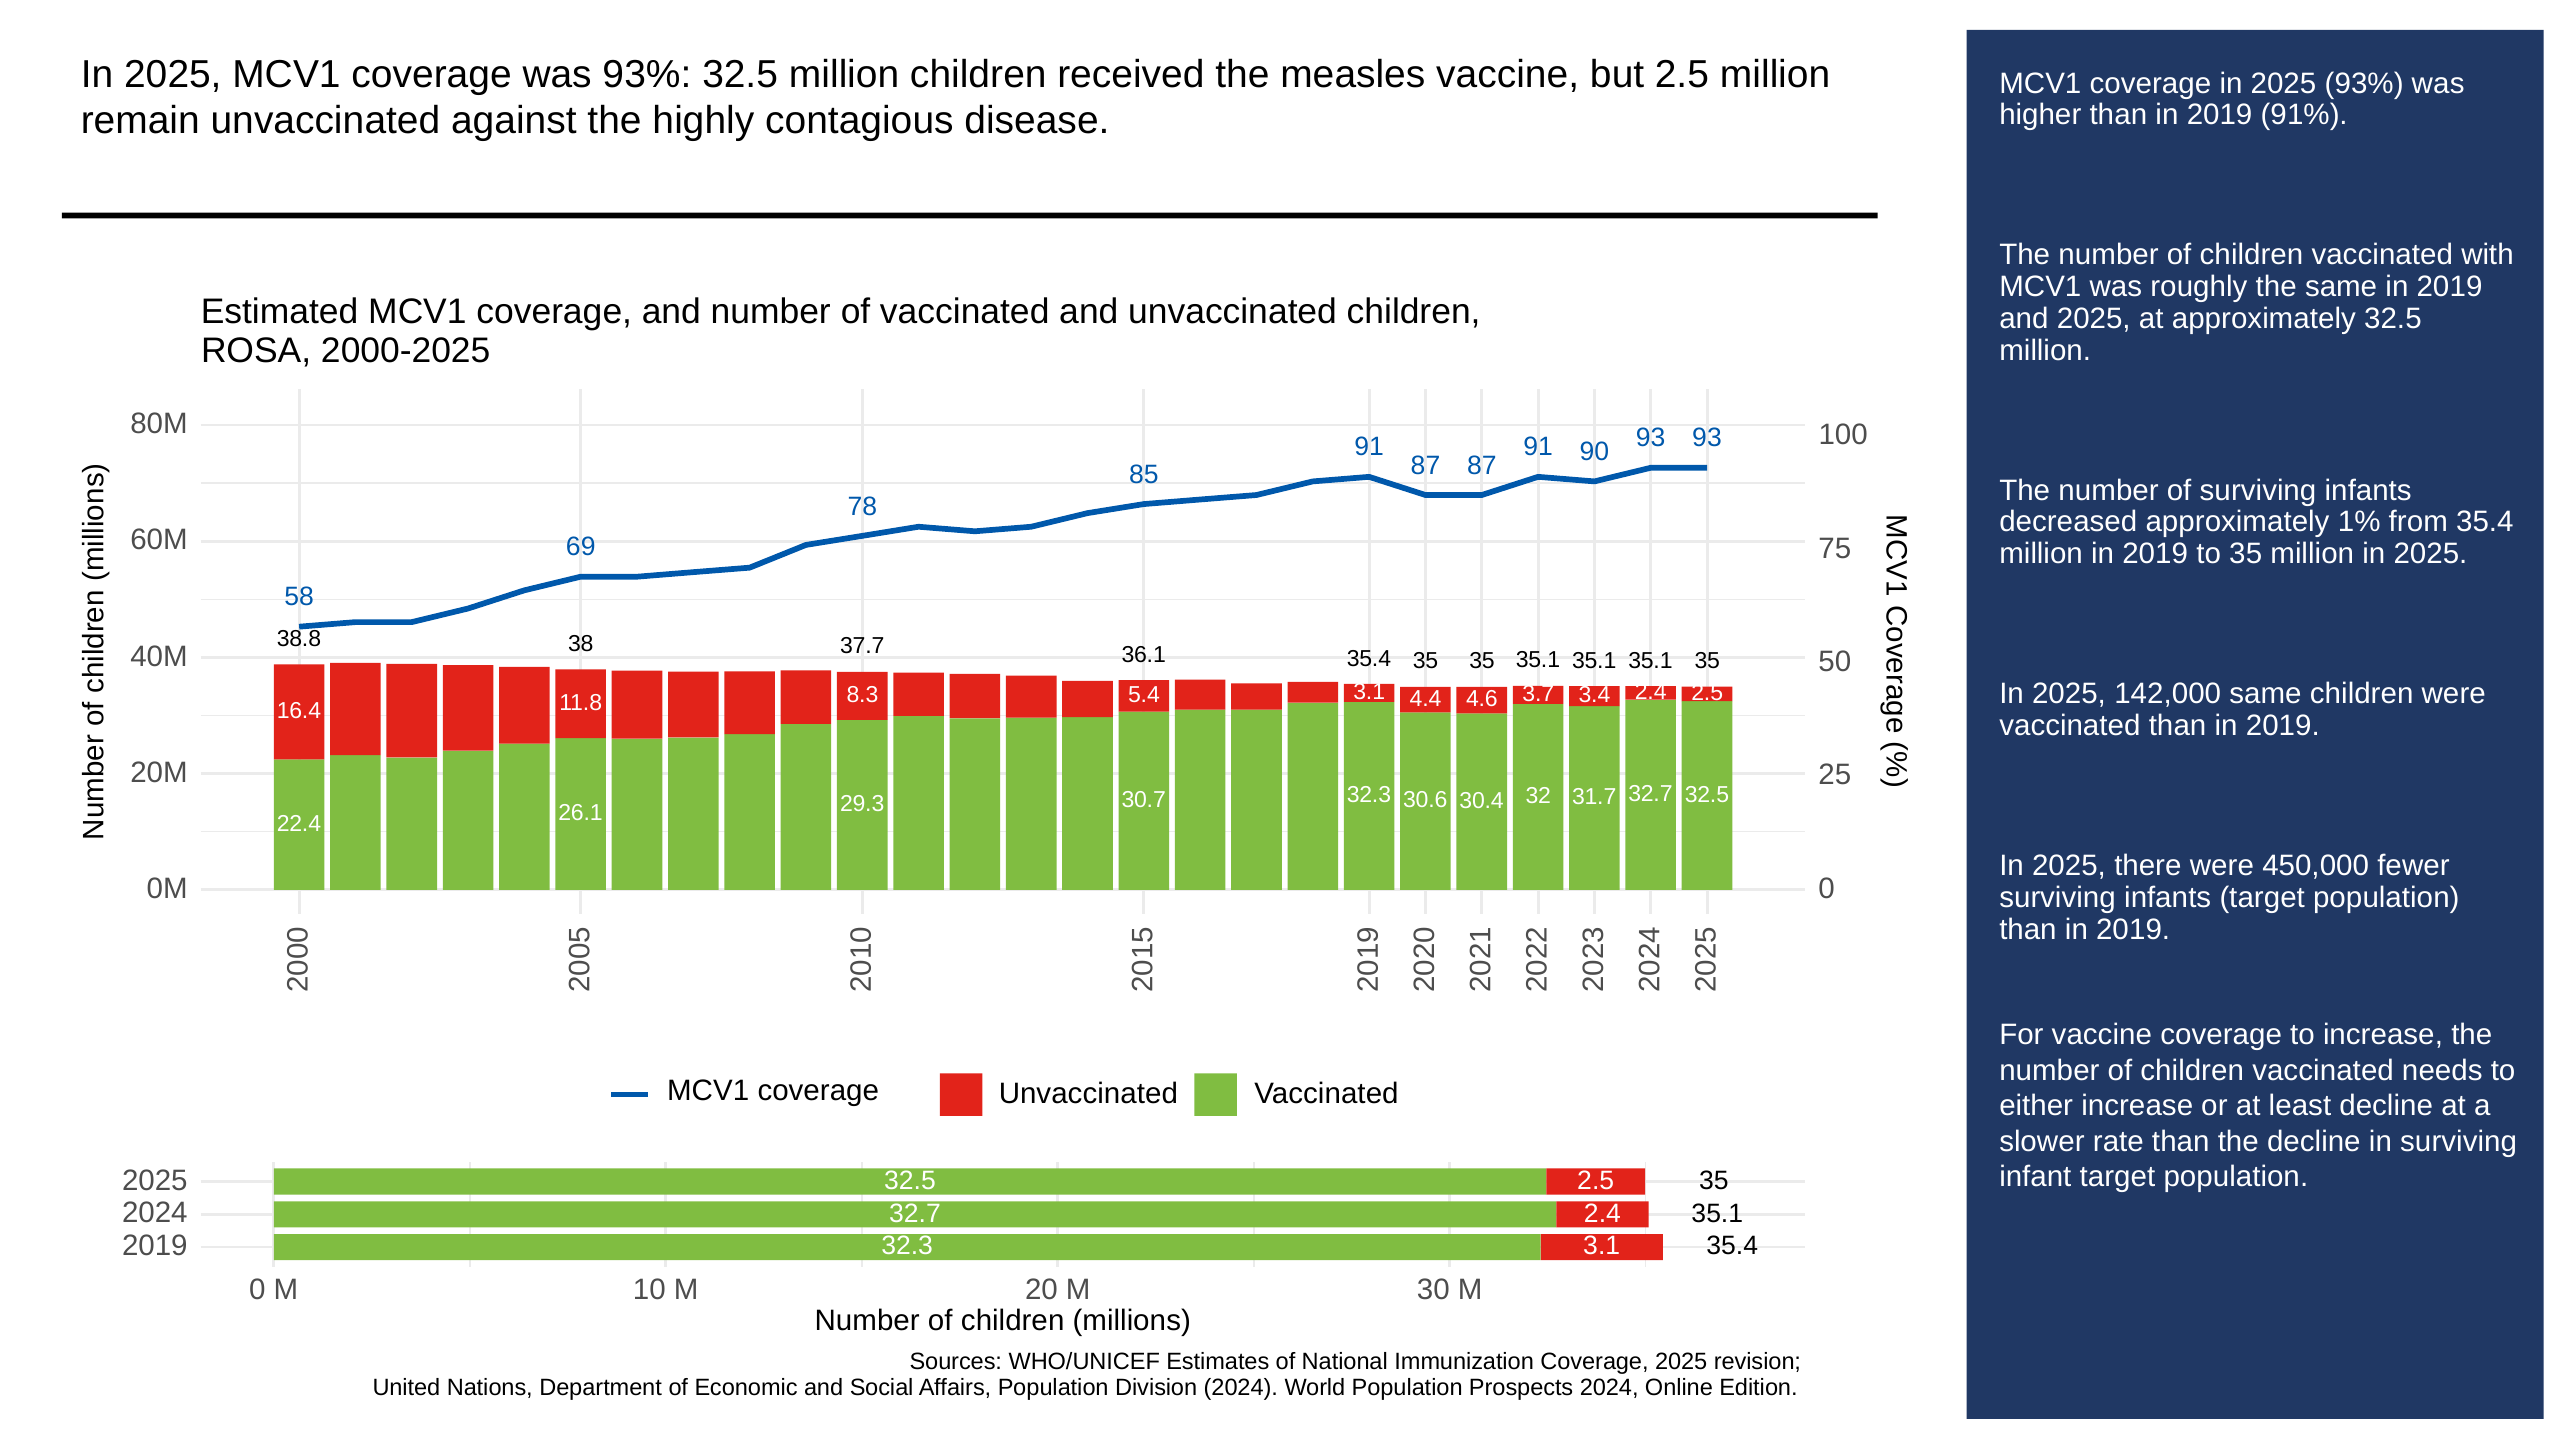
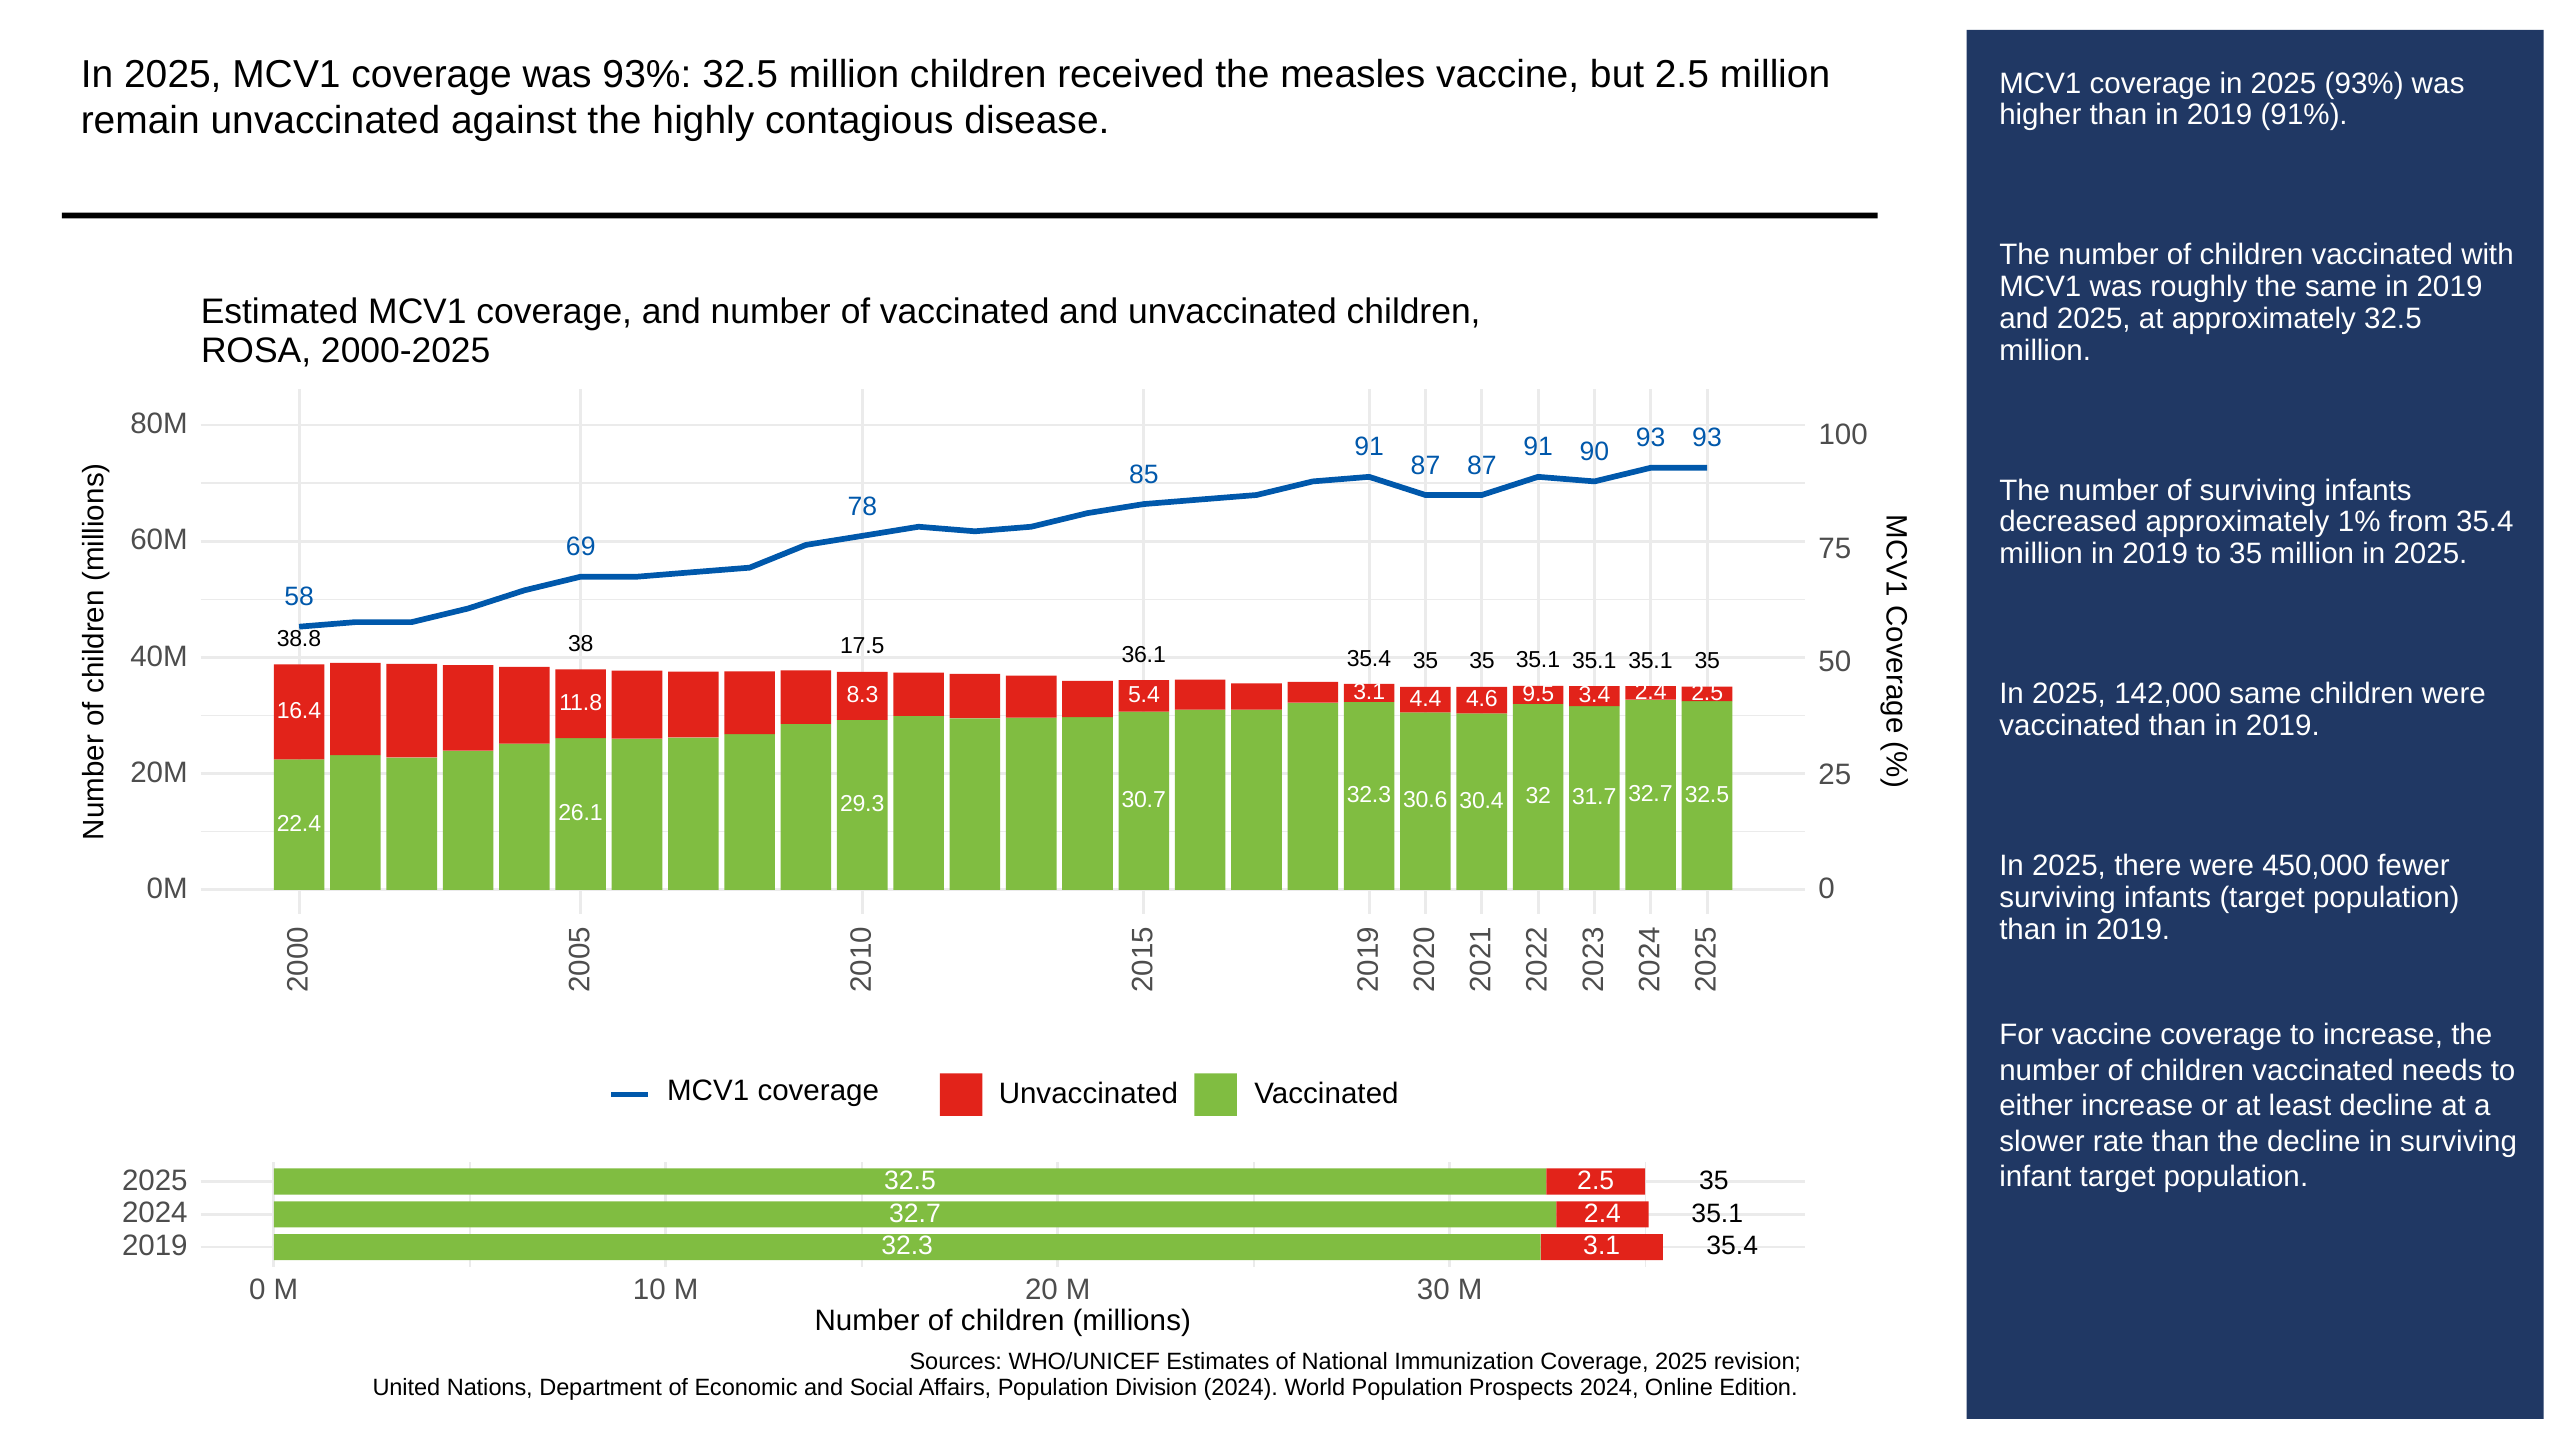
37.7: 37.7 -> 17.5 (862, 646)
3.7: 3.7 -> 9.5 (1538, 694)
